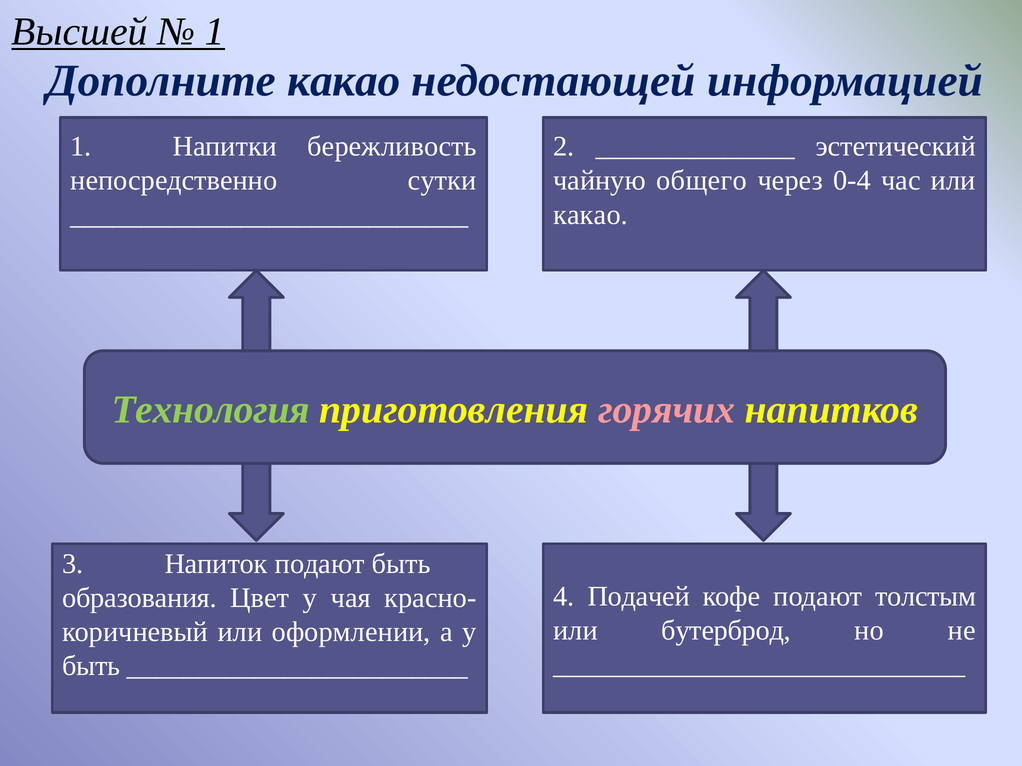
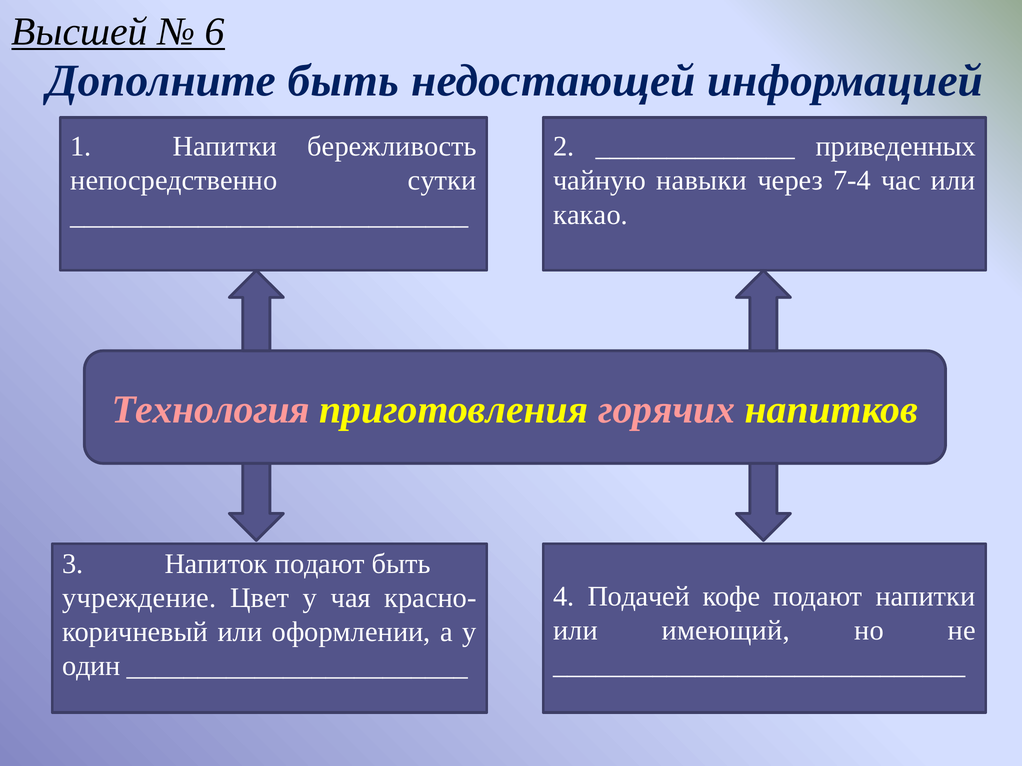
1: 1 -> 6 (215, 32)
Дополните какао: какао -> быть (343, 81)
эстетический: эстетический -> приведенных (896, 147)
общего: общего -> навыки (702, 181)
0-4: 0-4 -> 7-4 (852, 181)
Технология colour: light green -> pink (211, 410)
подают толстым: толстым -> напитки (925, 597)
образования: образования -> учреждение (139, 598)
бутерброд: бутерброд -> имеющий (726, 631)
быть: быть -> один (91, 666)
